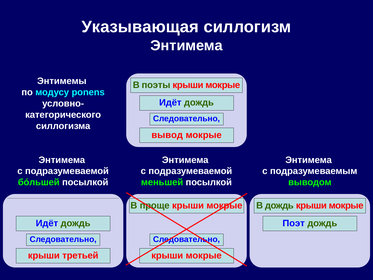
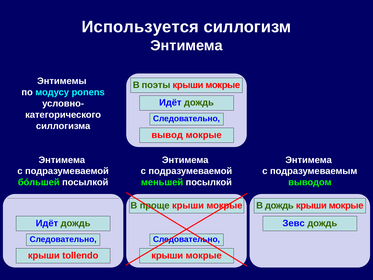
Указывающая: Указывающая -> Используется (140, 27)
Поэт: Поэт -> Зевс (294, 223)
третьей: третьей -> tollendo (80, 255)
